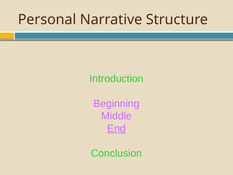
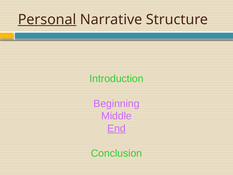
Personal underline: none -> present (47, 19)
